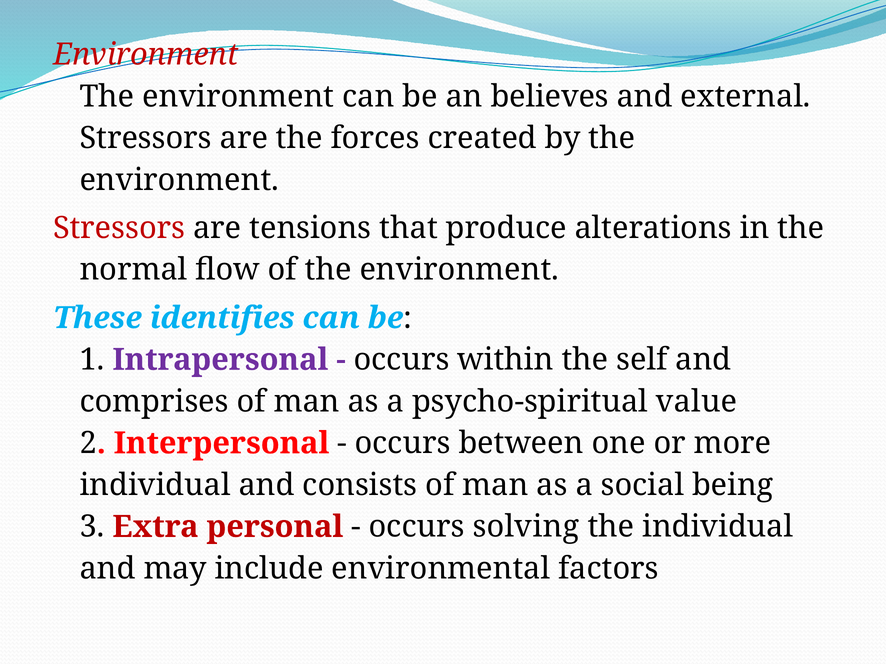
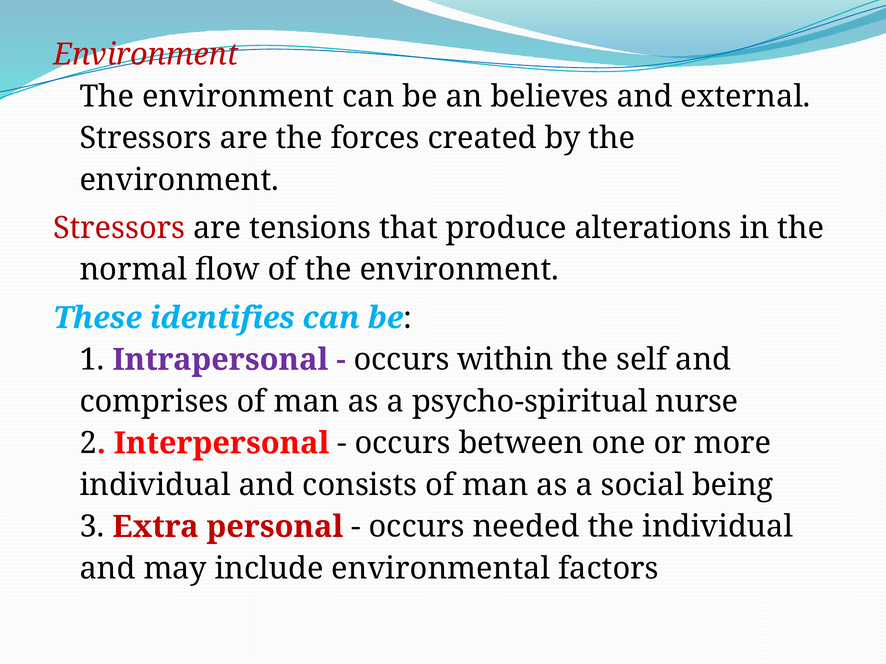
value: value -> nurse (697, 402)
solving: solving -> needed (526, 527)
